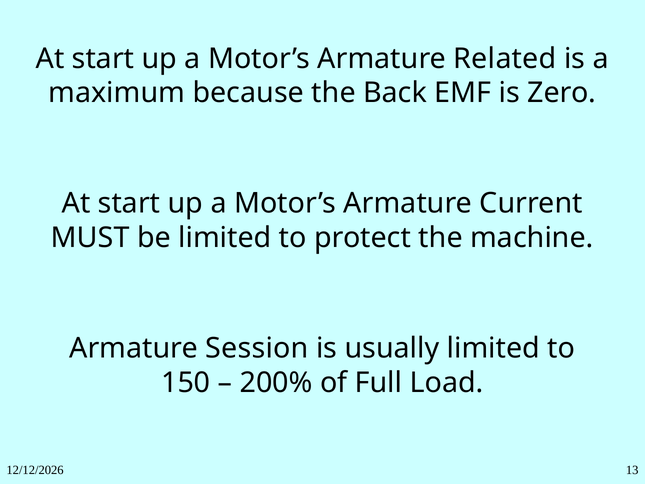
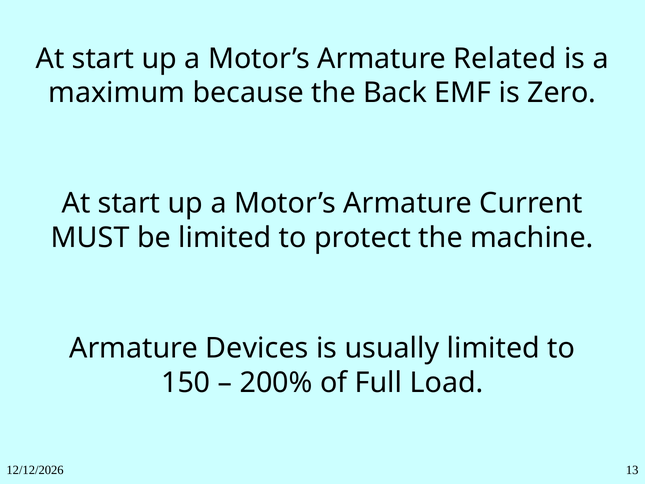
Session: Session -> Devices (257, 348)
